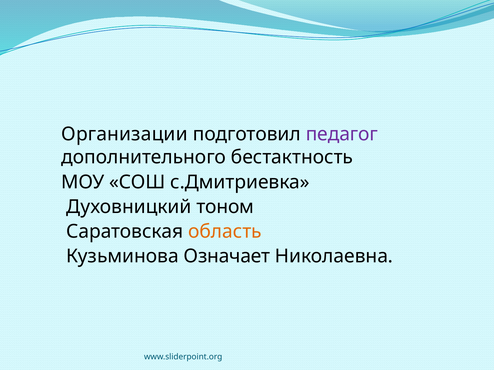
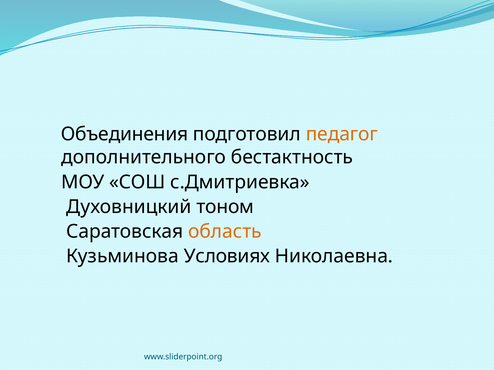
Организации: Организации -> Объединения (125, 134)
педагог colour: purple -> orange (342, 134)
Означает: Означает -> Условиях (227, 257)
